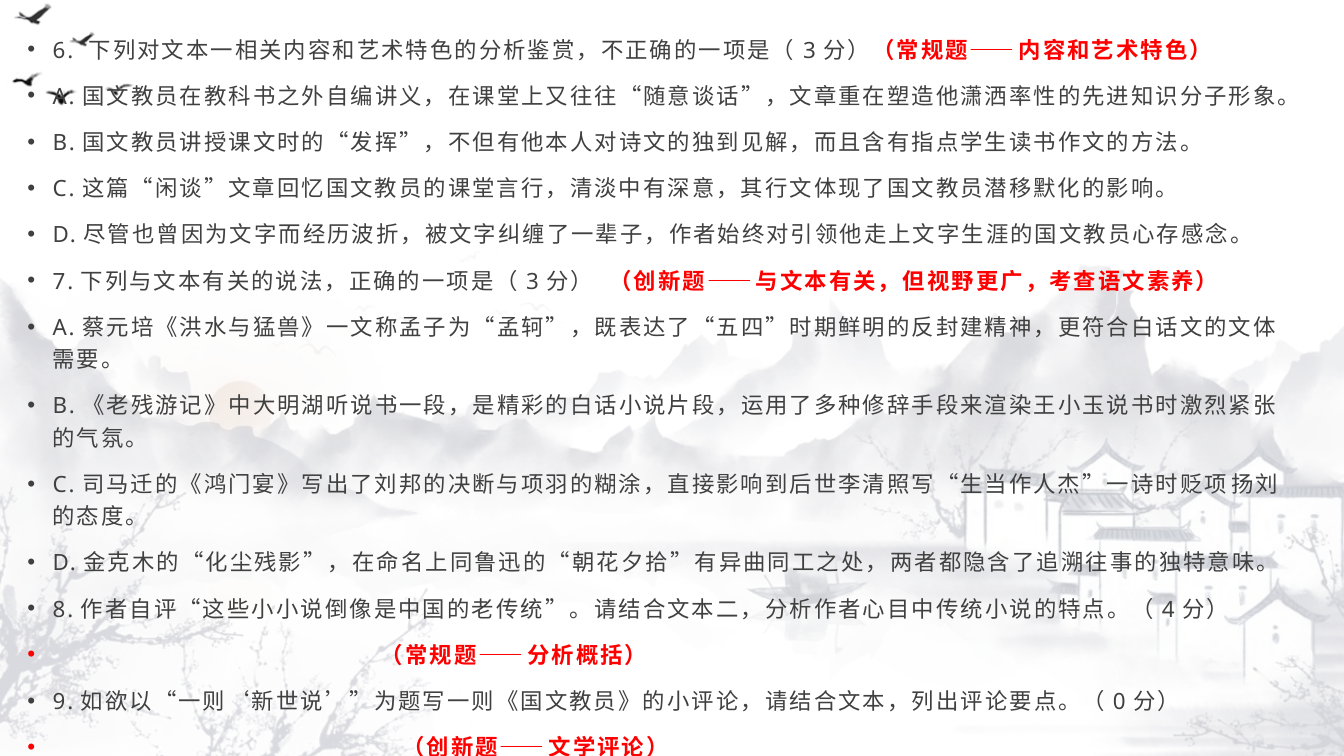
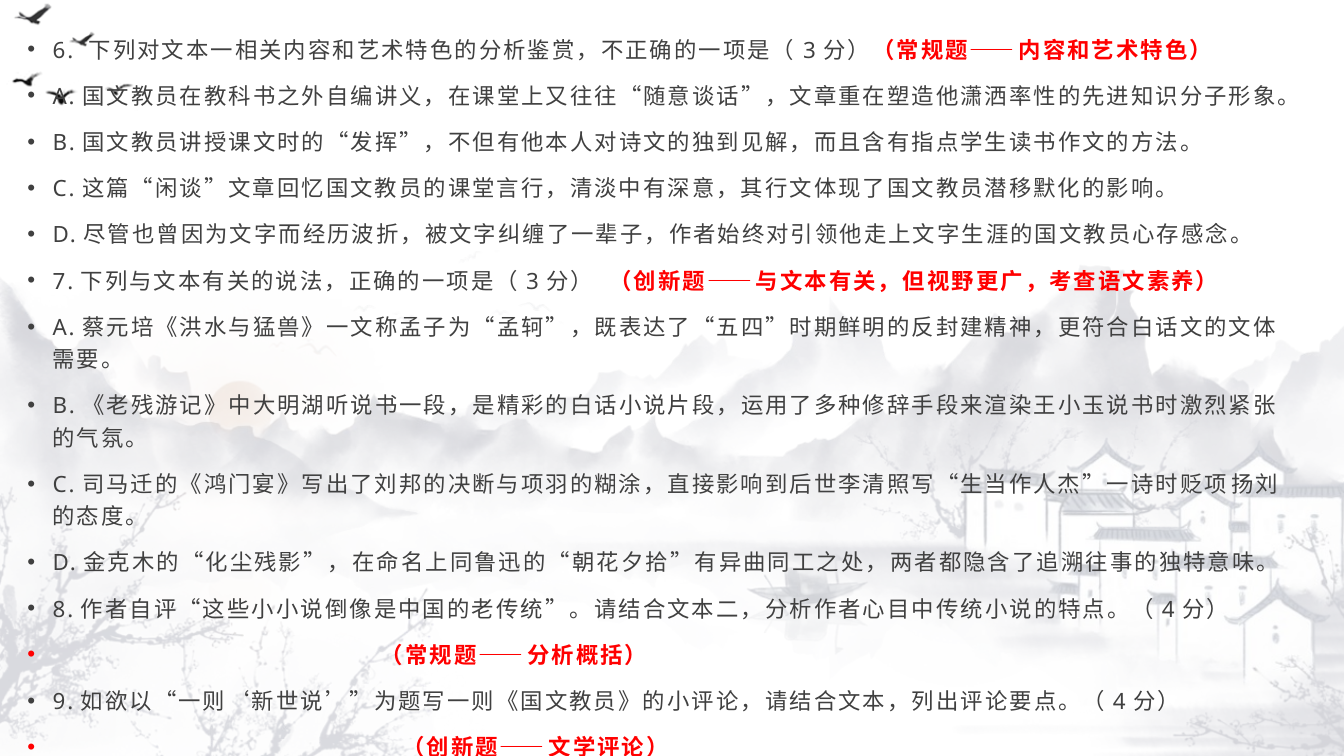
0: 0 -> 4 (1119, 702)
